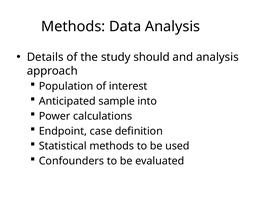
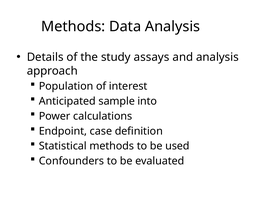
should: should -> assays (152, 57)
